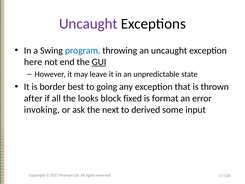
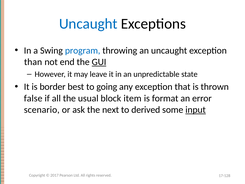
Uncaught colour: purple -> blue (88, 24)
here: here -> than (33, 62)
after: after -> false (33, 98)
looks: looks -> usual (88, 98)
fixed: fixed -> item (132, 98)
invoking: invoking -> scenario (42, 110)
input underline: none -> present (196, 110)
